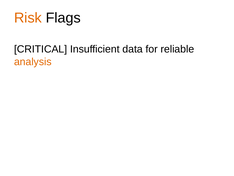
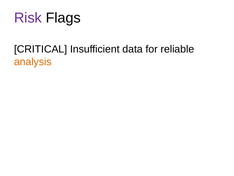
Risk colour: orange -> purple (28, 18)
